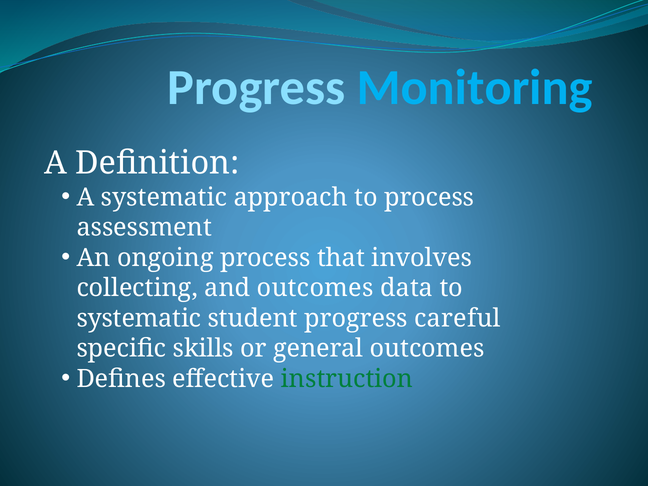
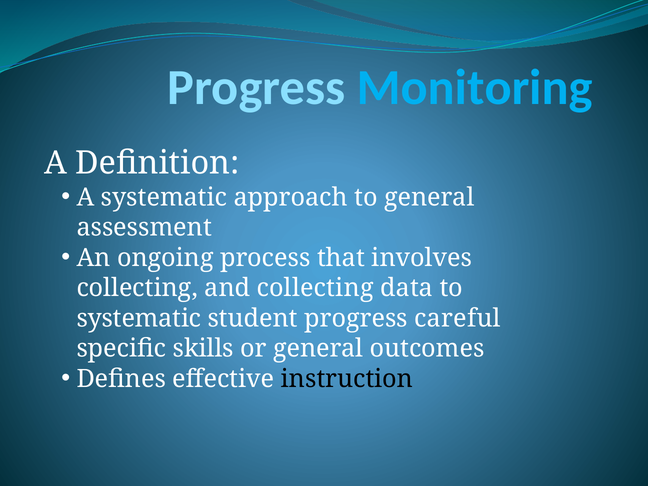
to process: process -> general (429, 197)
and outcomes: outcomes -> collecting (315, 288)
instruction colour: green -> black (347, 379)
